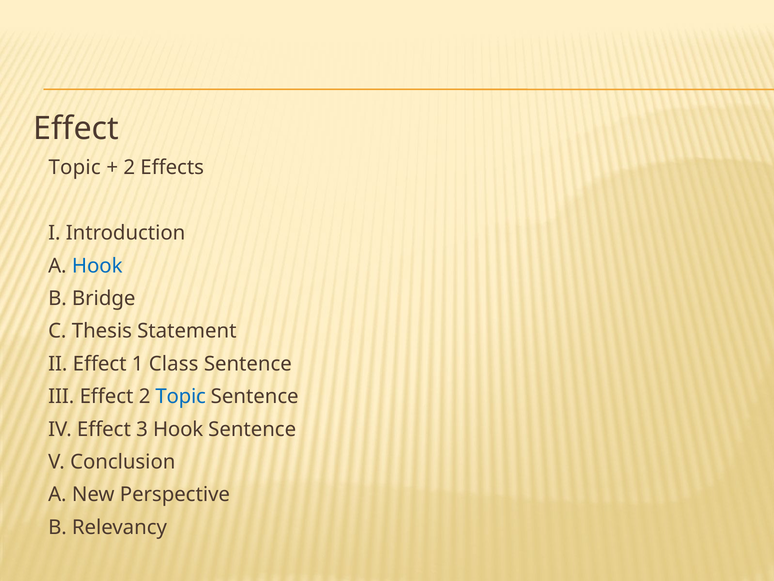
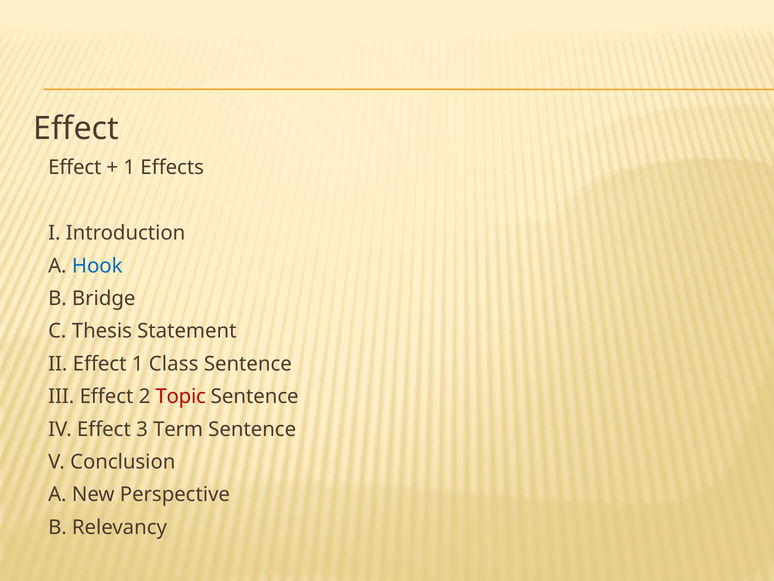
Topic: Topic -> Effect (75, 168)
2: 2 -> 1 (129, 168)
Topic colour: blue -> red (181, 396)
3 Hook: Hook -> Term (178, 429)
